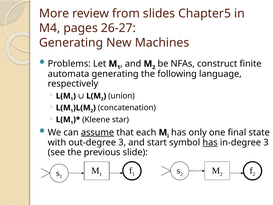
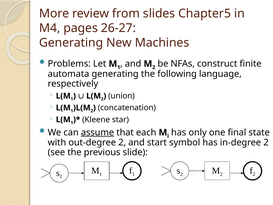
out-degree 3: 3 -> 2 (122, 142)
has underline: present -> none (210, 142)
in-degree 3: 3 -> 2 (266, 142)
